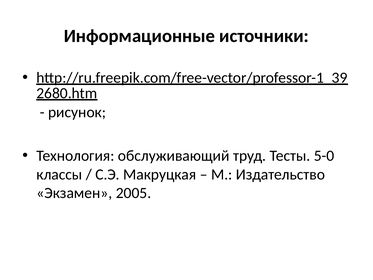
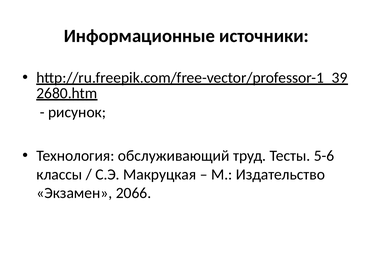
5-0: 5-0 -> 5-6 (324, 156)
2005: 2005 -> 2066 (134, 193)
